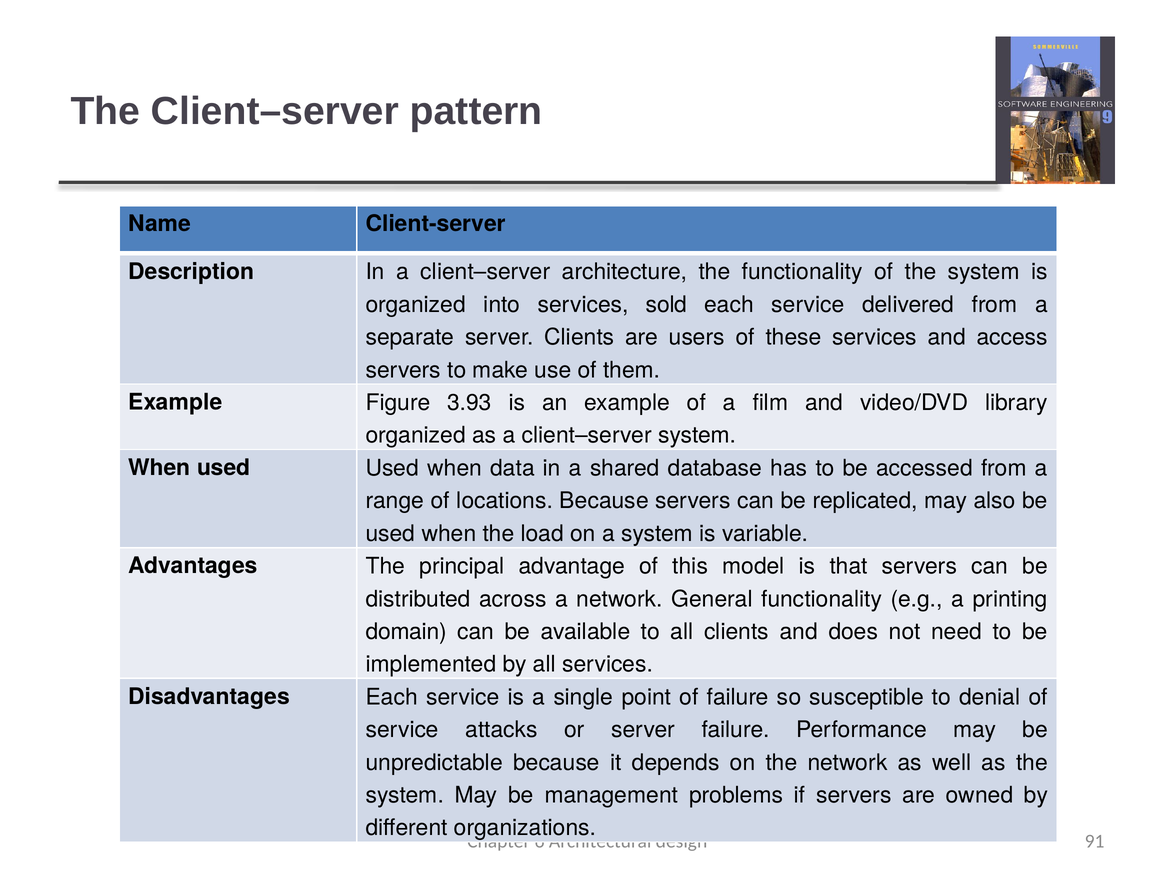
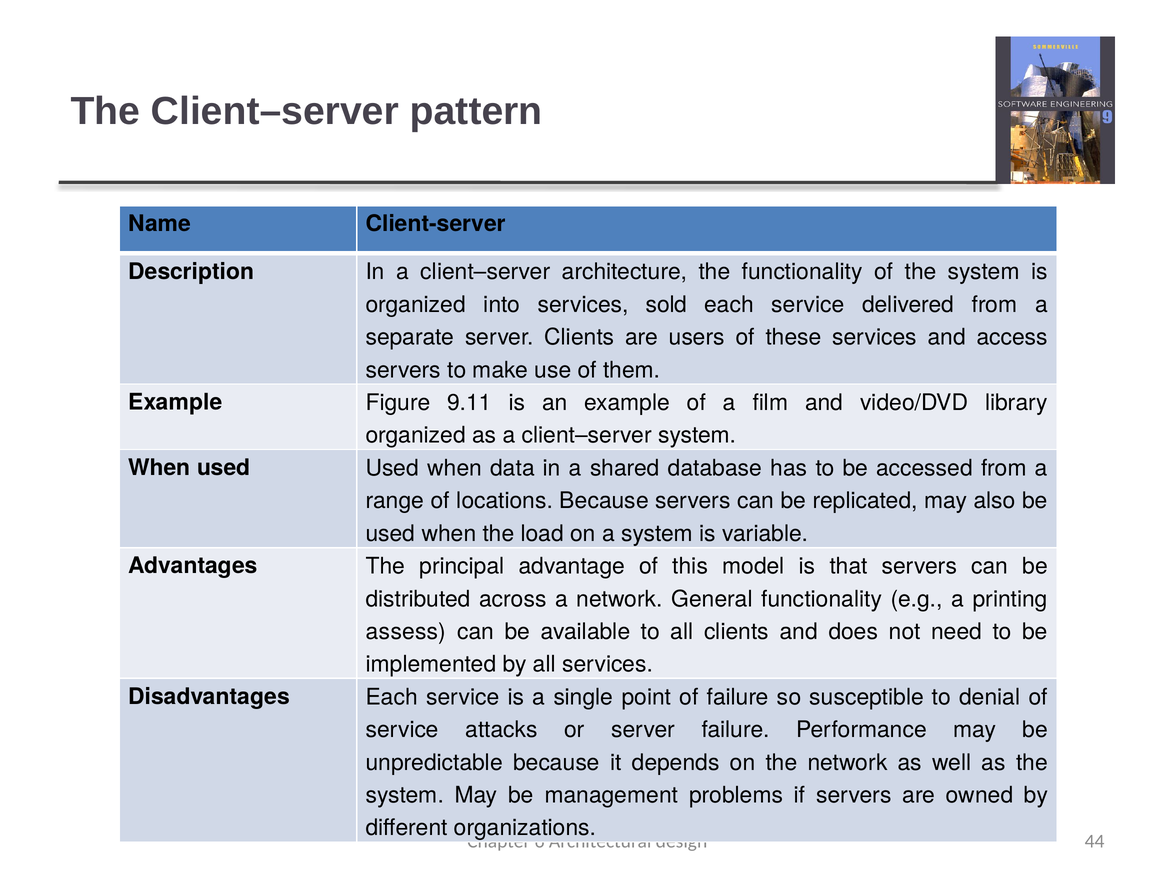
3.93: 3.93 -> 9.11 (469, 403)
domain: domain -> assess (406, 632)
91: 91 -> 44 (1095, 841)
